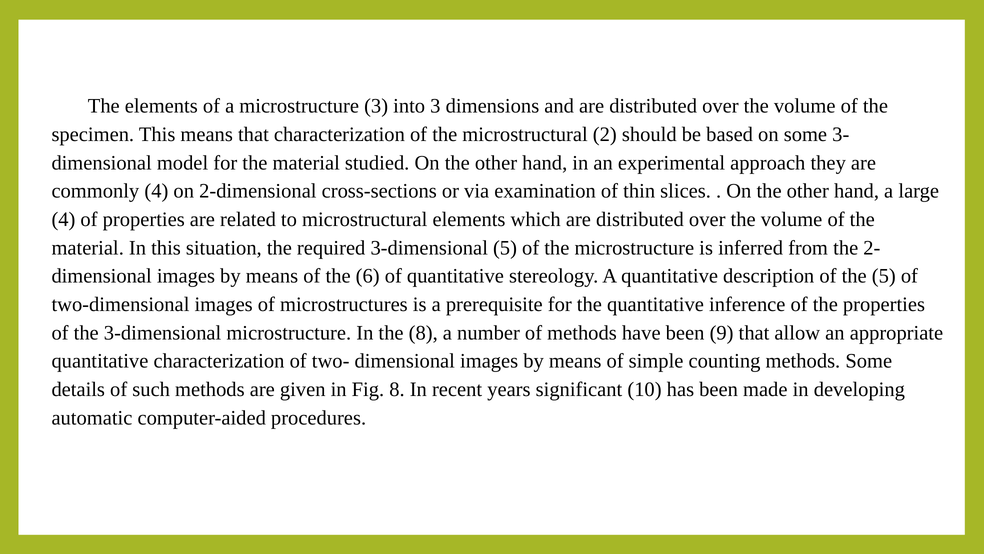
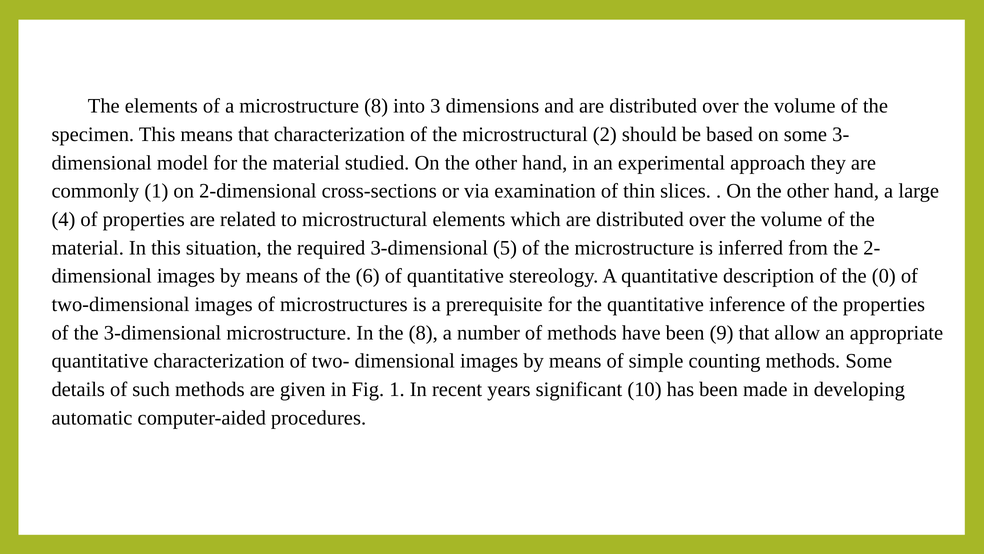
microstructure 3: 3 -> 8 (376, 106)
commonly 4: 4 -> 1 (156, 191)
the 5: 5 -> 0 (884, 276)
Fig 8: 8 -> 1 (397, 389)
